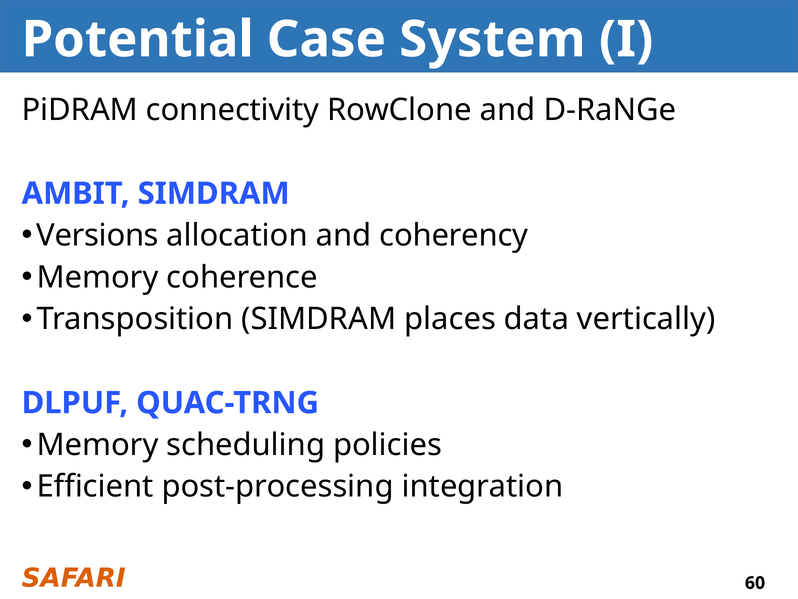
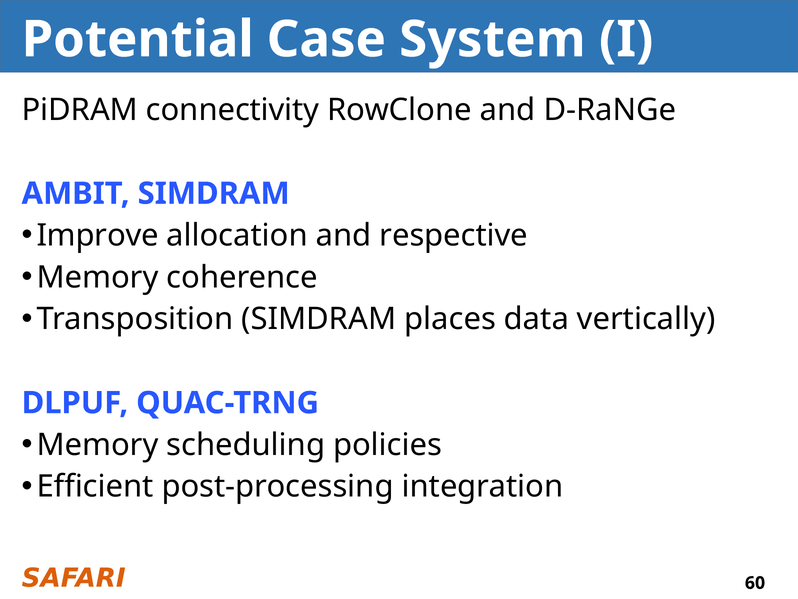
Versions: Versions -> Improve (98, 235)
coherency: coherency -> respective (454, 235)
